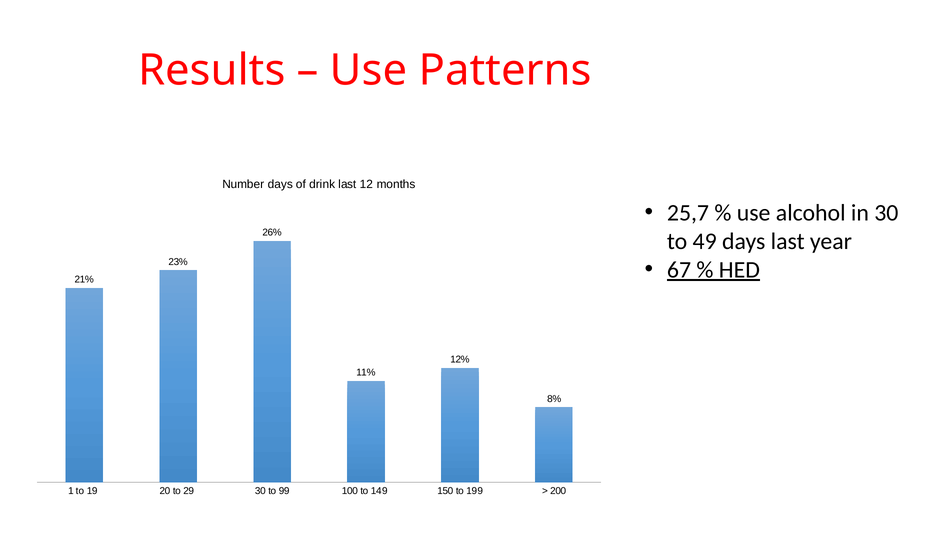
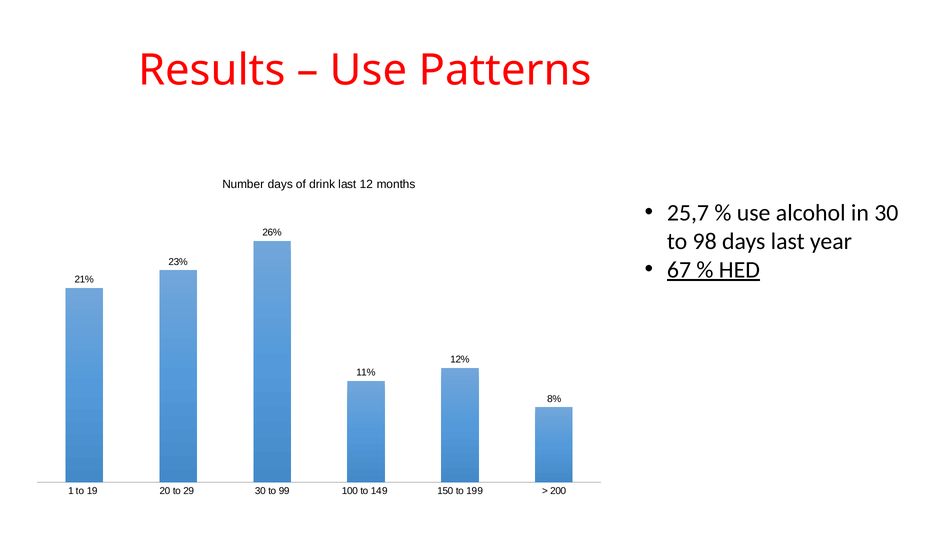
49: 49 -> 98 (705, 241)
